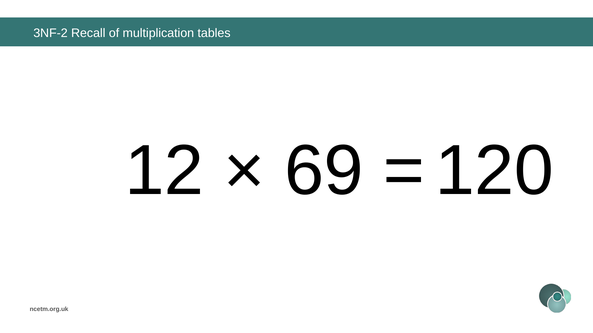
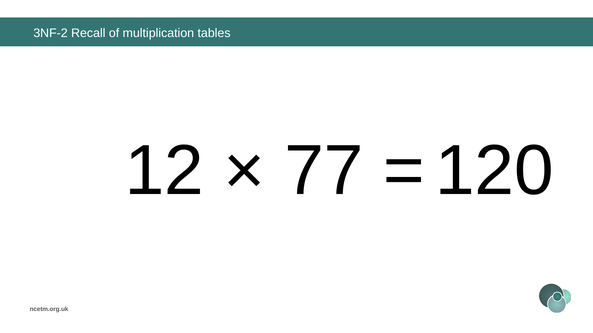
69: 69 -> 77 (324, 171)
